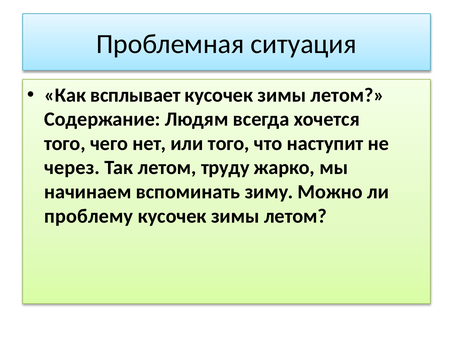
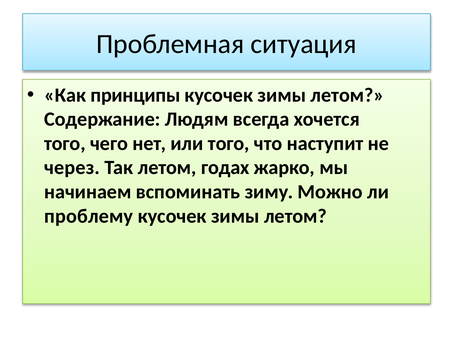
всплывает: всплывает -> принципы (135, 95)
труду: труду -> годах (225, 168)
